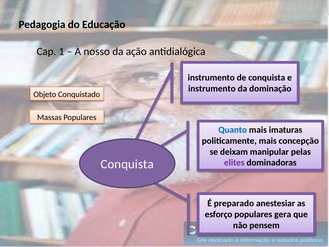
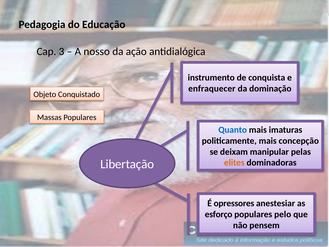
1: 1 -> 3 (62, 51)
instrumento: instrumento -> enfraquecer (212, 89)
elites colour: purple -> orange (234, 163)
Conquista: Conquista -> Libertação (127, 164)
preparado: preparado -> opressores (234, 203)
gera: gera -> pelo (283, 214)
